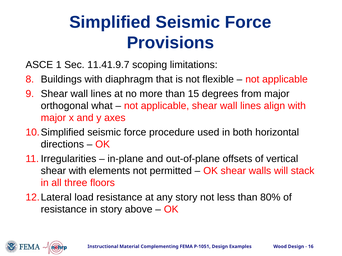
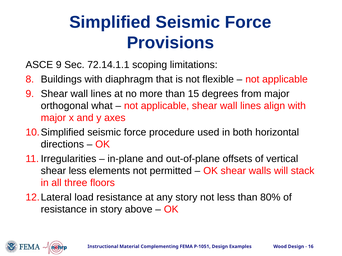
ASCE 1: 1 -> 9 (59, 65)
11.41.9.7: 11.41.9.7 -> 72.14.1.1 (108, 65)
shear with: with -> less (78, 171)
